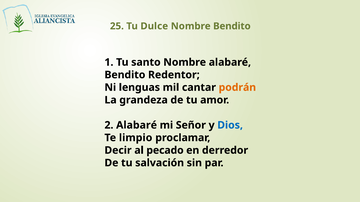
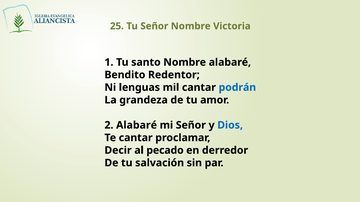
Tu Dulce: Dulce -> Señor (154, 26)
Nombre Bendito: Bendito -> Victoria (232, 26)
podrán colour: orange -> blue (237, 88)
Te limpio: limpio -> cantar (136, 138)
